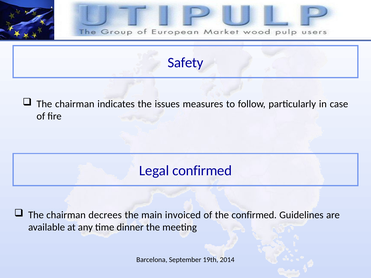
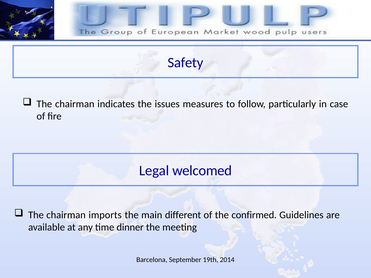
Legal confirmed: confirmed -> welcomed (202, 171)
decrees: decrees -> imports (105, 215)
invoiced: invoiced -> different (183, 215)
